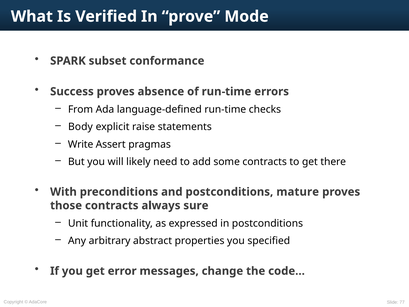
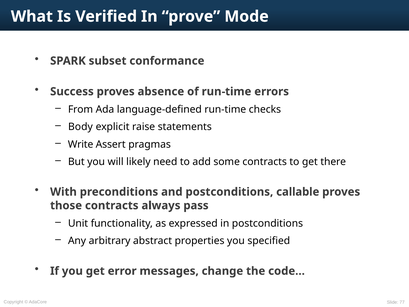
mature: mature -> callable (298, 192)
sure: sure -> pass (196, 205)
